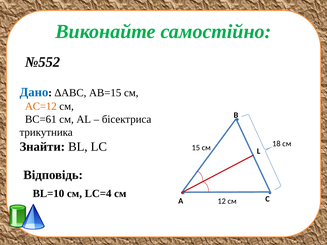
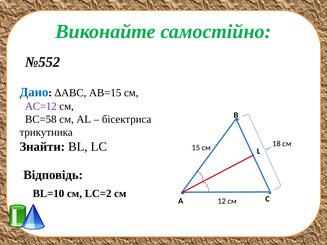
АС=12 colour: orange -> purple (41, 106)
ВС=61: ВС=61 -> ВС=58 (41, 119)
LC=4: LC=4 -> LC=2 (98, 194)
